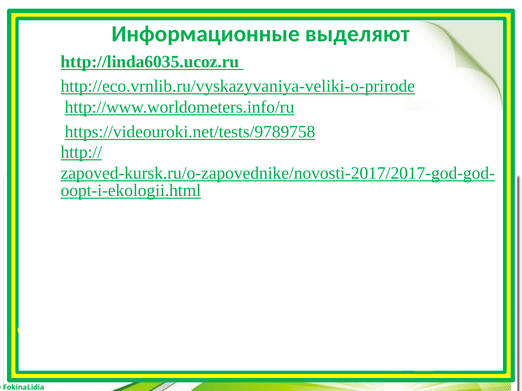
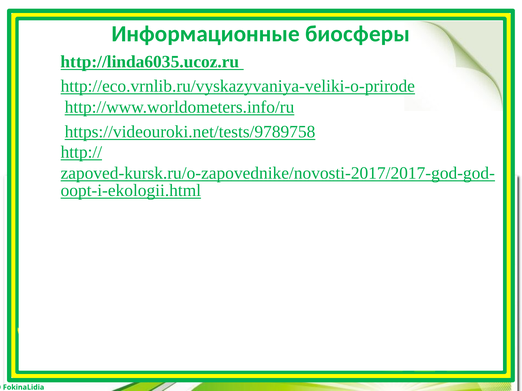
выделяют: выделяют -> биосферы (358, 34)
